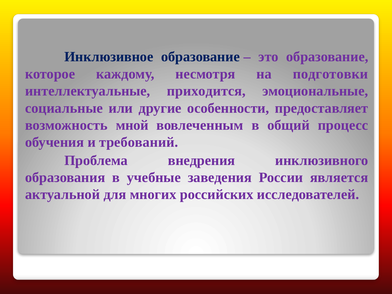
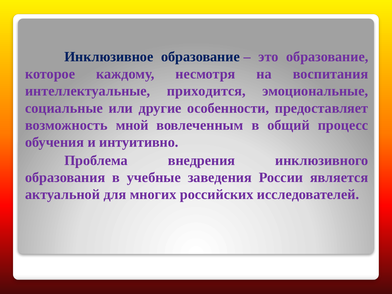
подготовки: подготовки -> воспитания (331, 74)
требований: требований -> интуитивно (139, 142)
